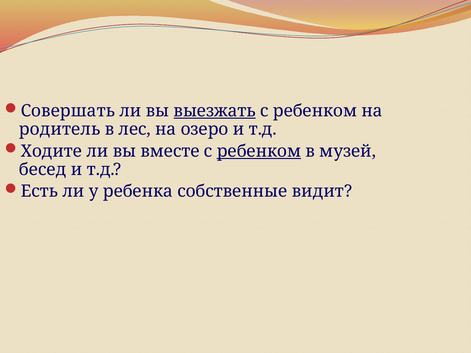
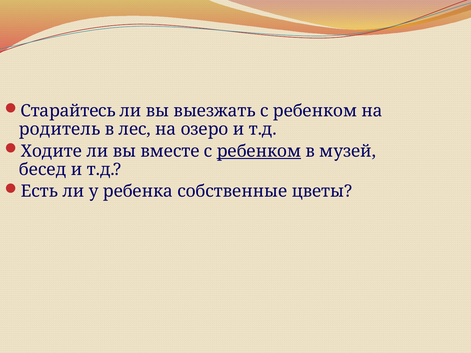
Совершать: Совершать -> Старайтесь (68, 111)
выезжать underline: present -> none (215, 111)
видит: видит -> цветы (322, 191)
